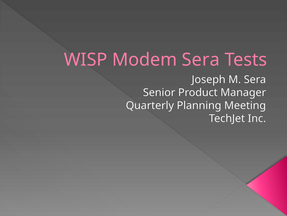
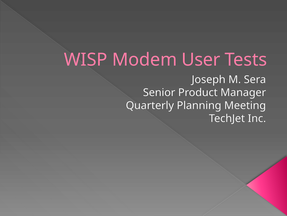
Modem Sera: Sera -> User (201, 60)
